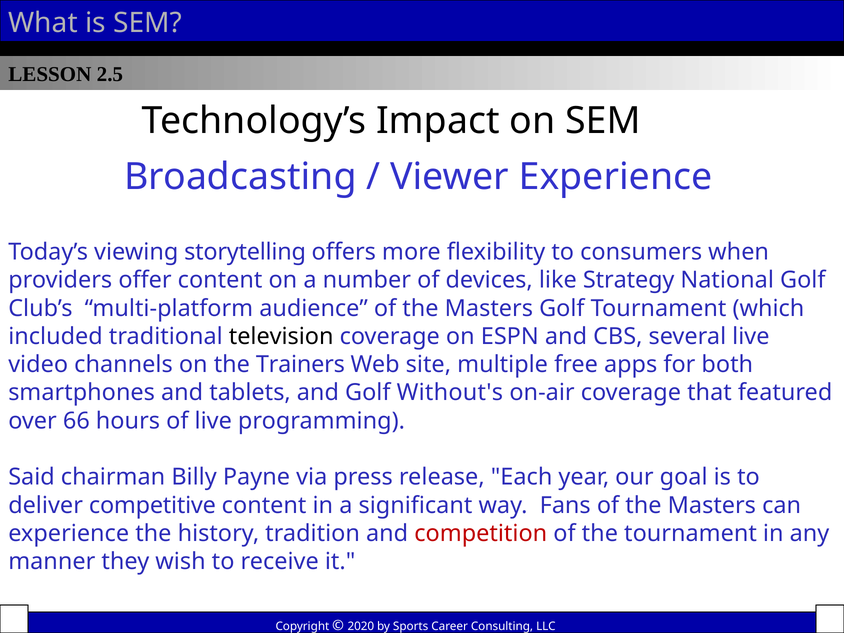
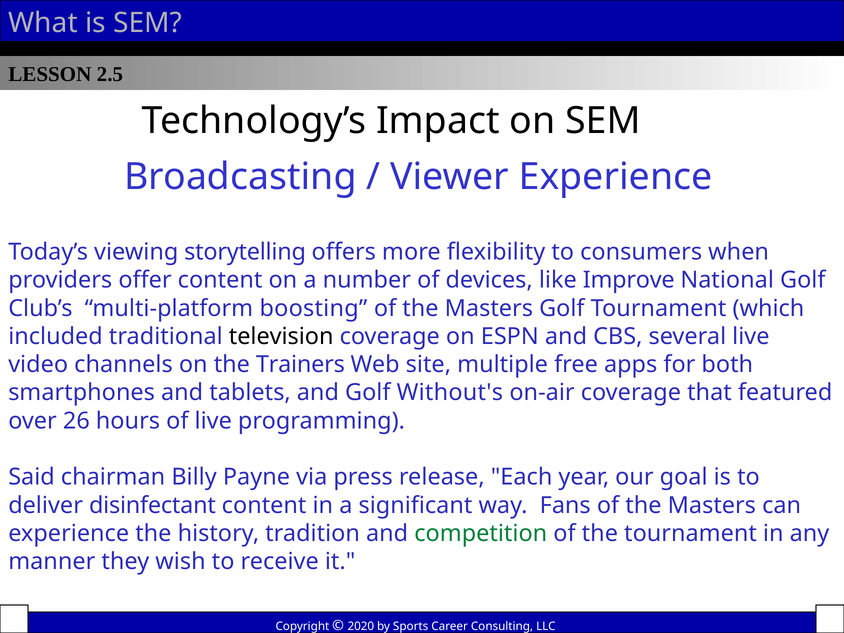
Strategy: Strategy -> Improve (629, 280)
audience: audience -> boosting (313, 308)
66: 66 -> 26 (76, 421)
competitive: competitive -> disinfectant (152, 505)
competition colour: red -> green (481, 533)
